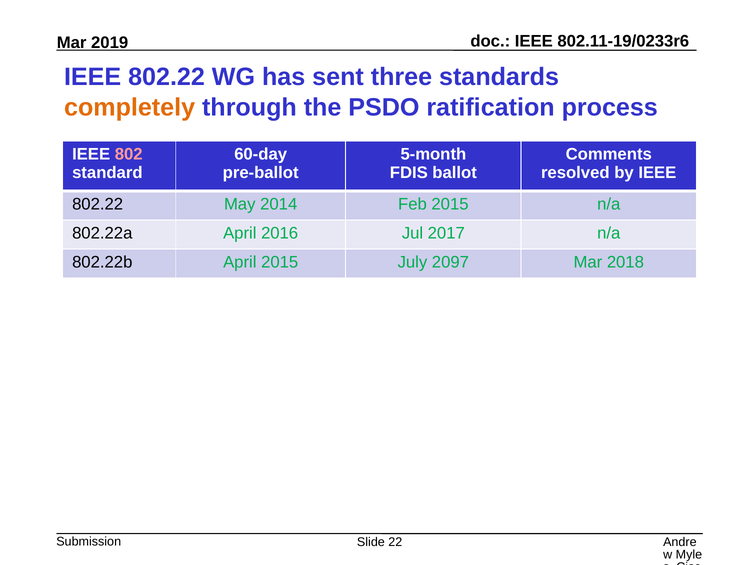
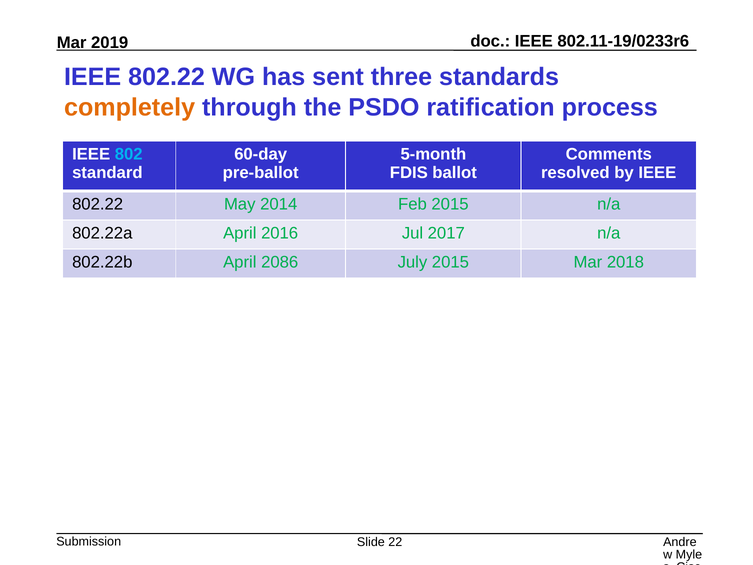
802 colour: pink -> light blue (129, 154)
April 2015: 2015 -> 2086 (280, 262)
July 2097: 2097 -> 2015 (450, 262)
